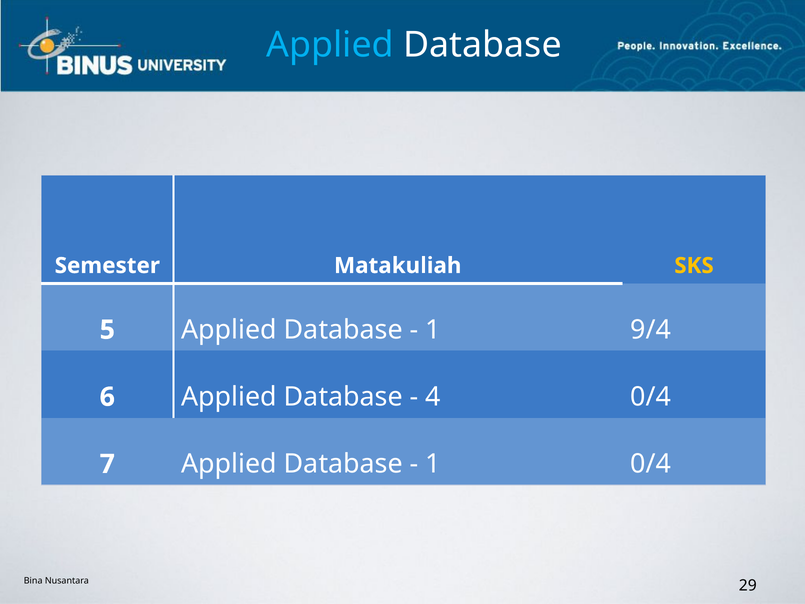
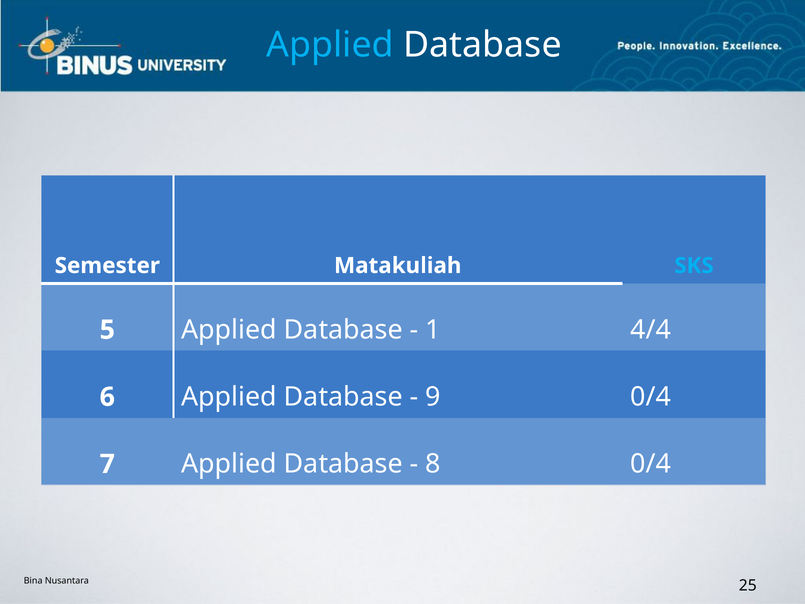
SKS colour: yellow -> light blue (694, 266)
9/4: 9/4 -> 4/4 (651, 330)
4: 4 -> 9 (433, 397)
1: 1 -> 8 (433, 464)
29: 29 -> 25 (748, 585)
